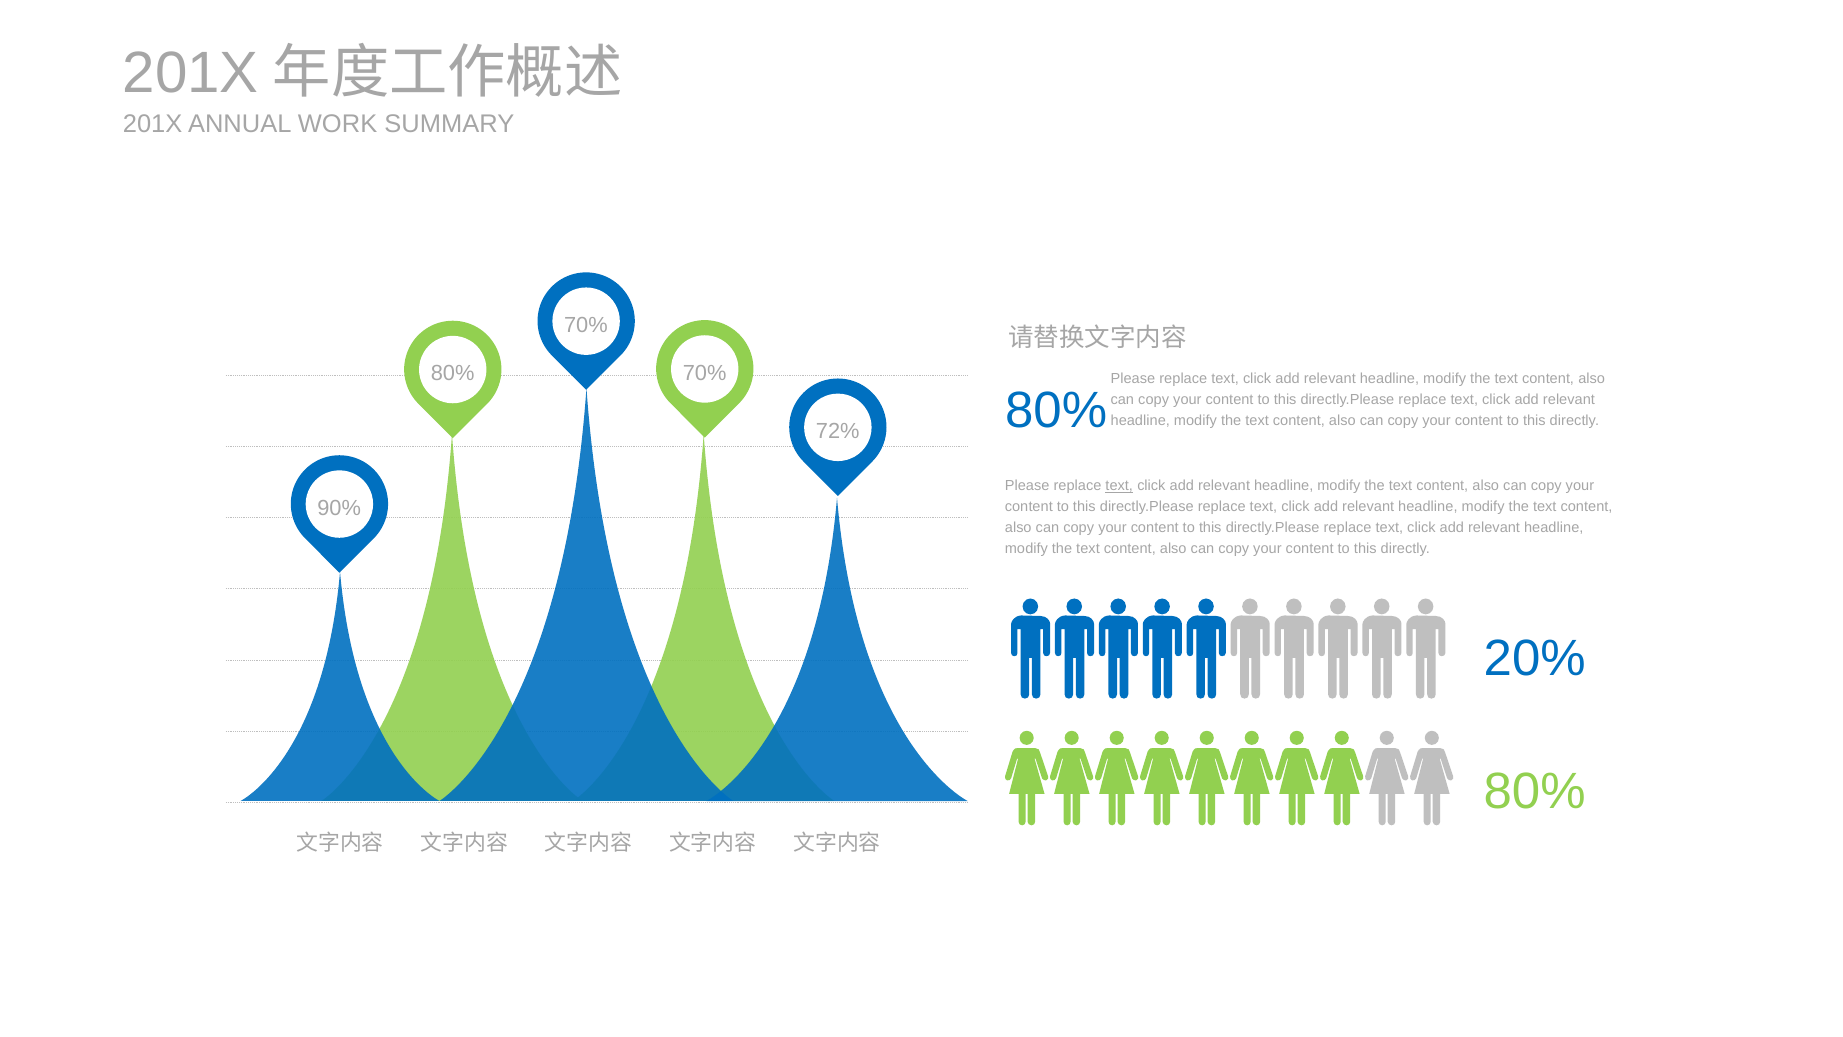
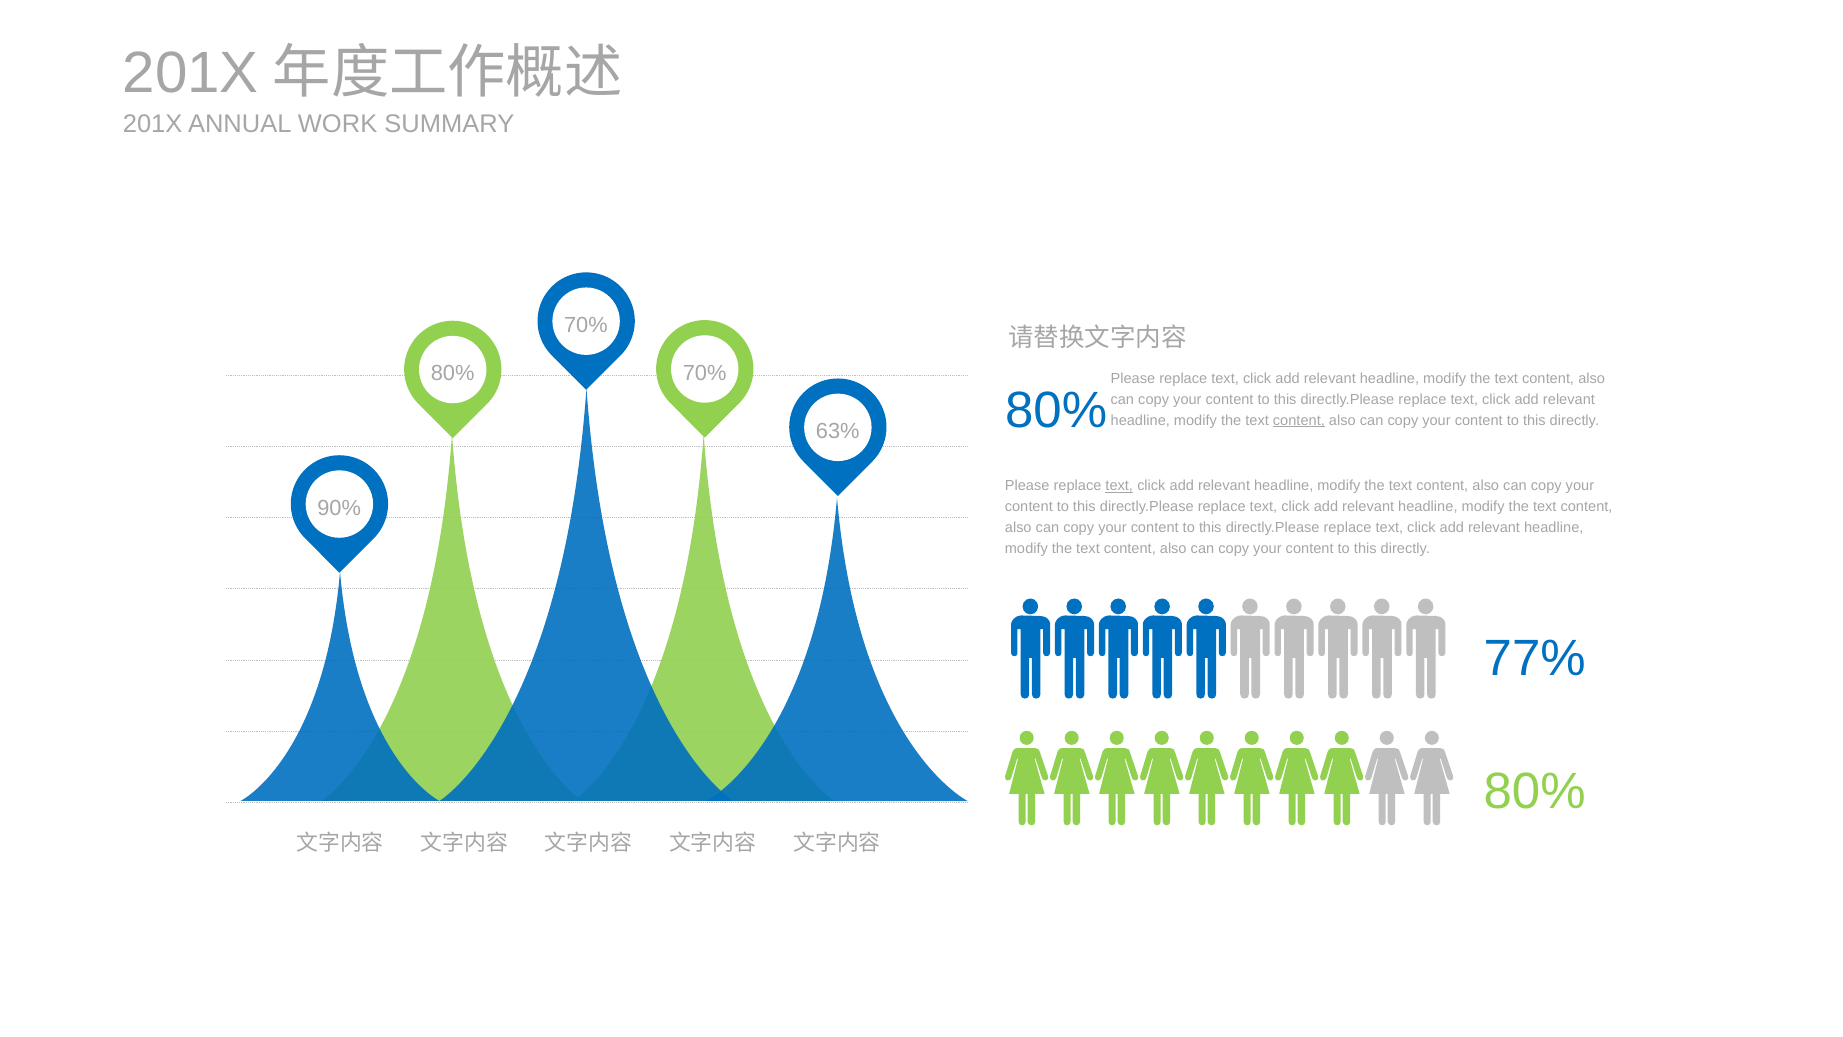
content underline: none -> present (1299, 420)
72%: 72% -> 63% (838, 431)
20%: 20% -> 77% (1535, 658)
